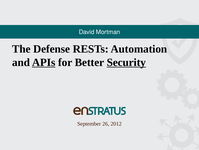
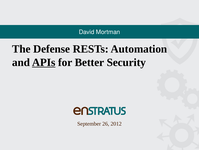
Security underline: present -> none (126, 62)
